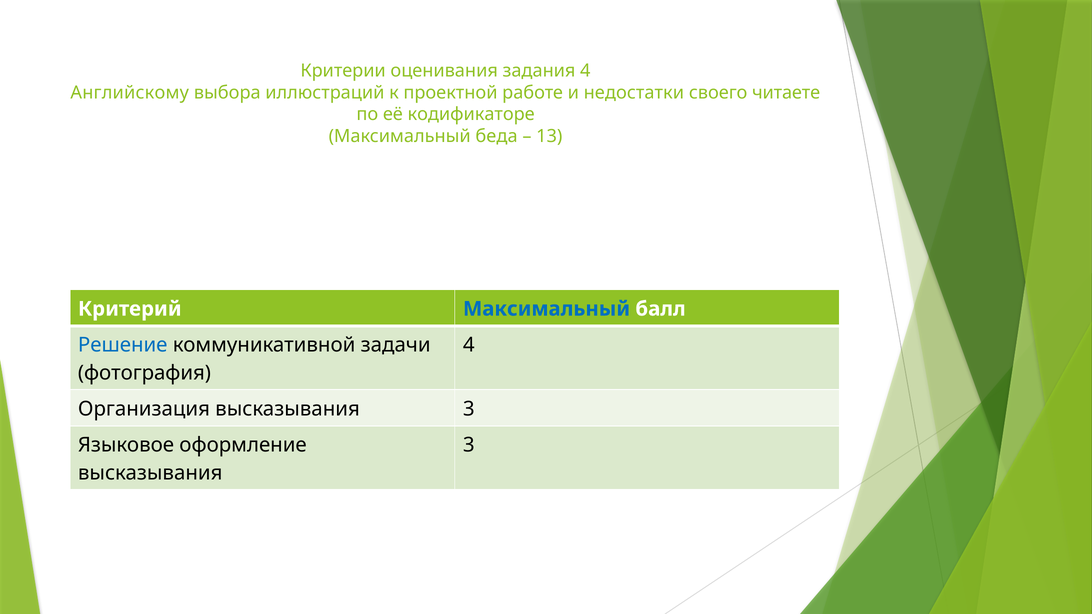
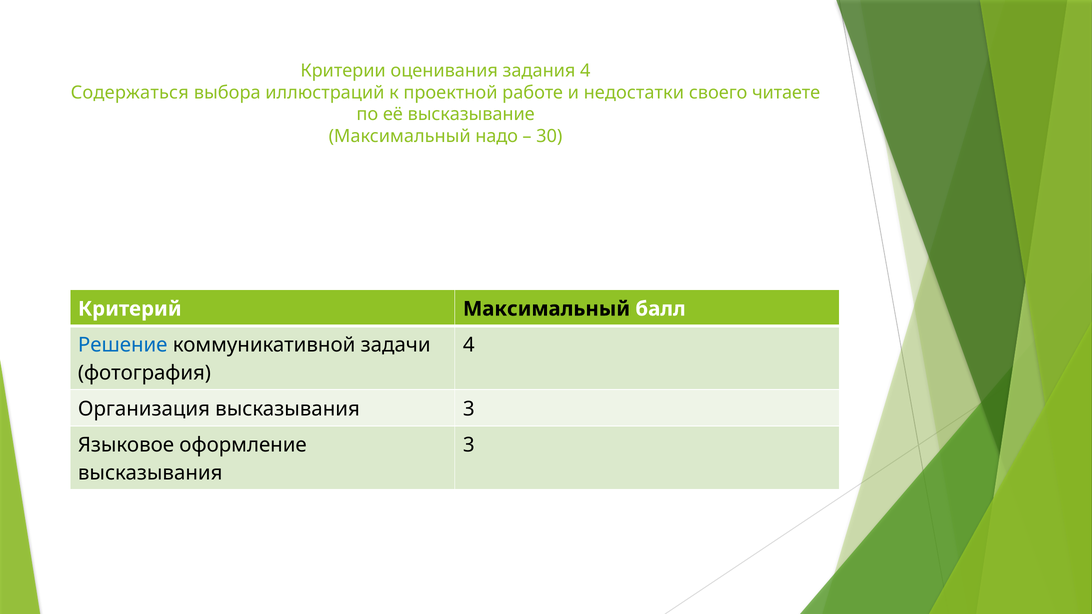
Английскому: Английскому -> Содержаться (130, 93)
кодификаторе: кодификаторе -> высказывание (471, 115)
беда: беда -> надо (497, 136)
13: 13 -> 30 (549, 136)
Максимальный colour: blue -> black (547, 309)
